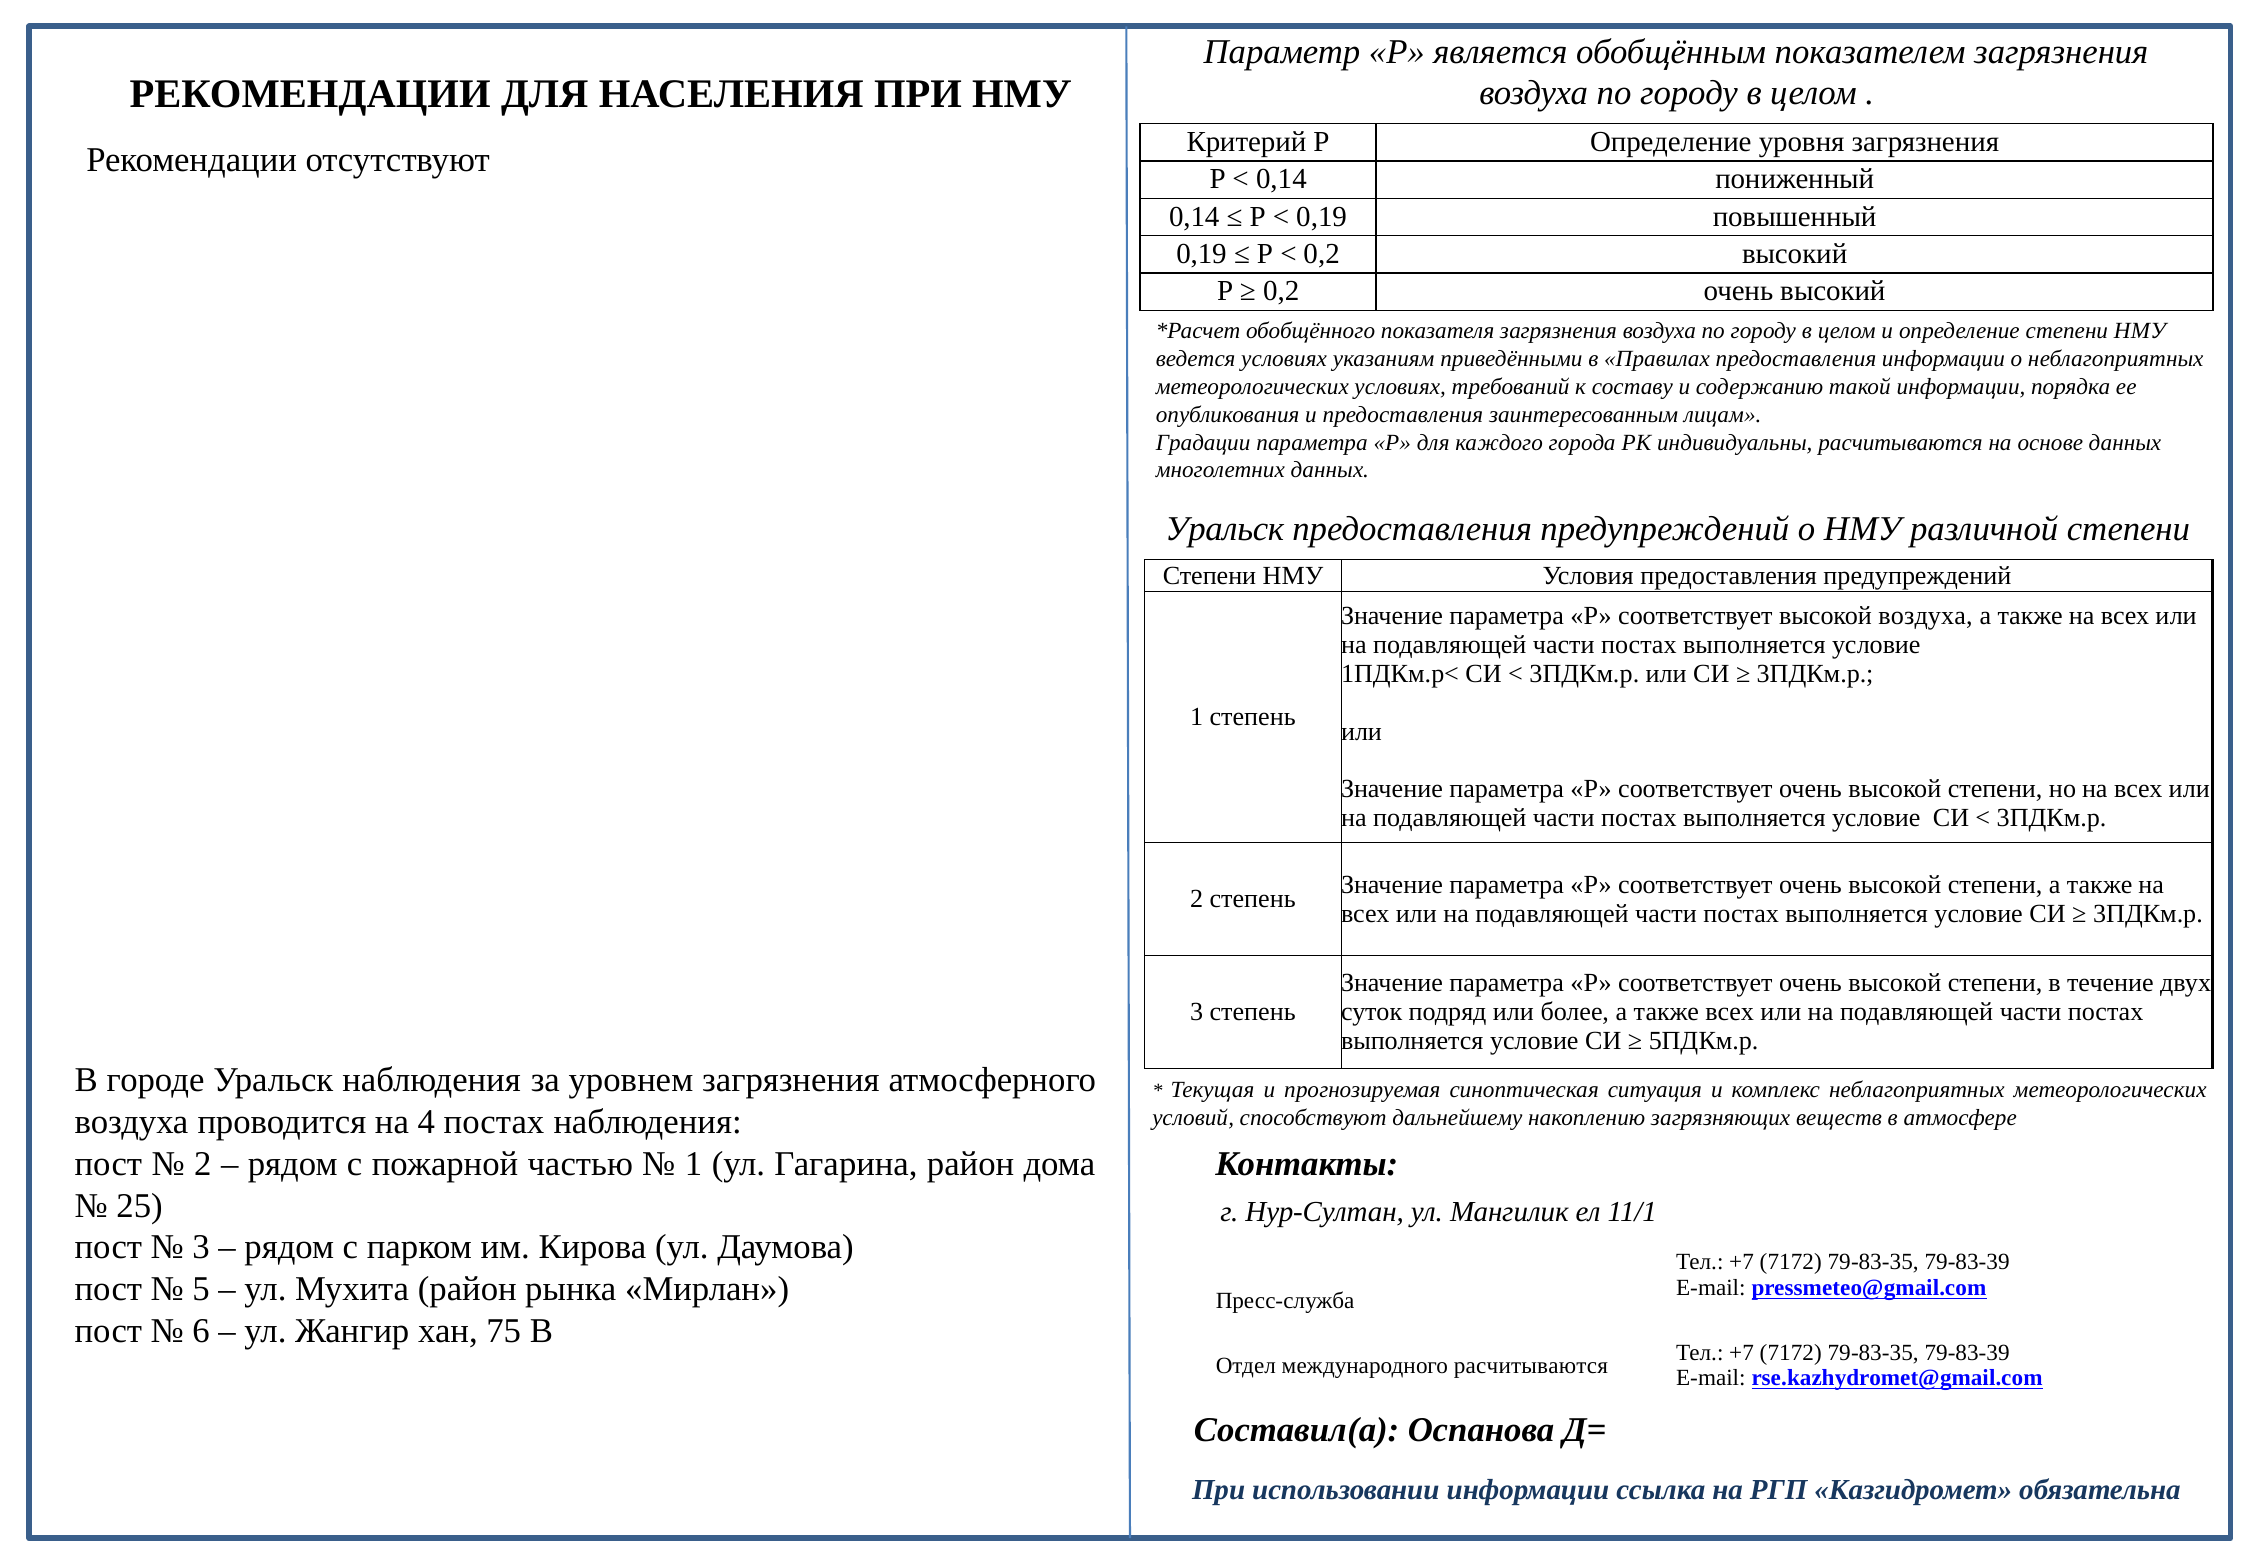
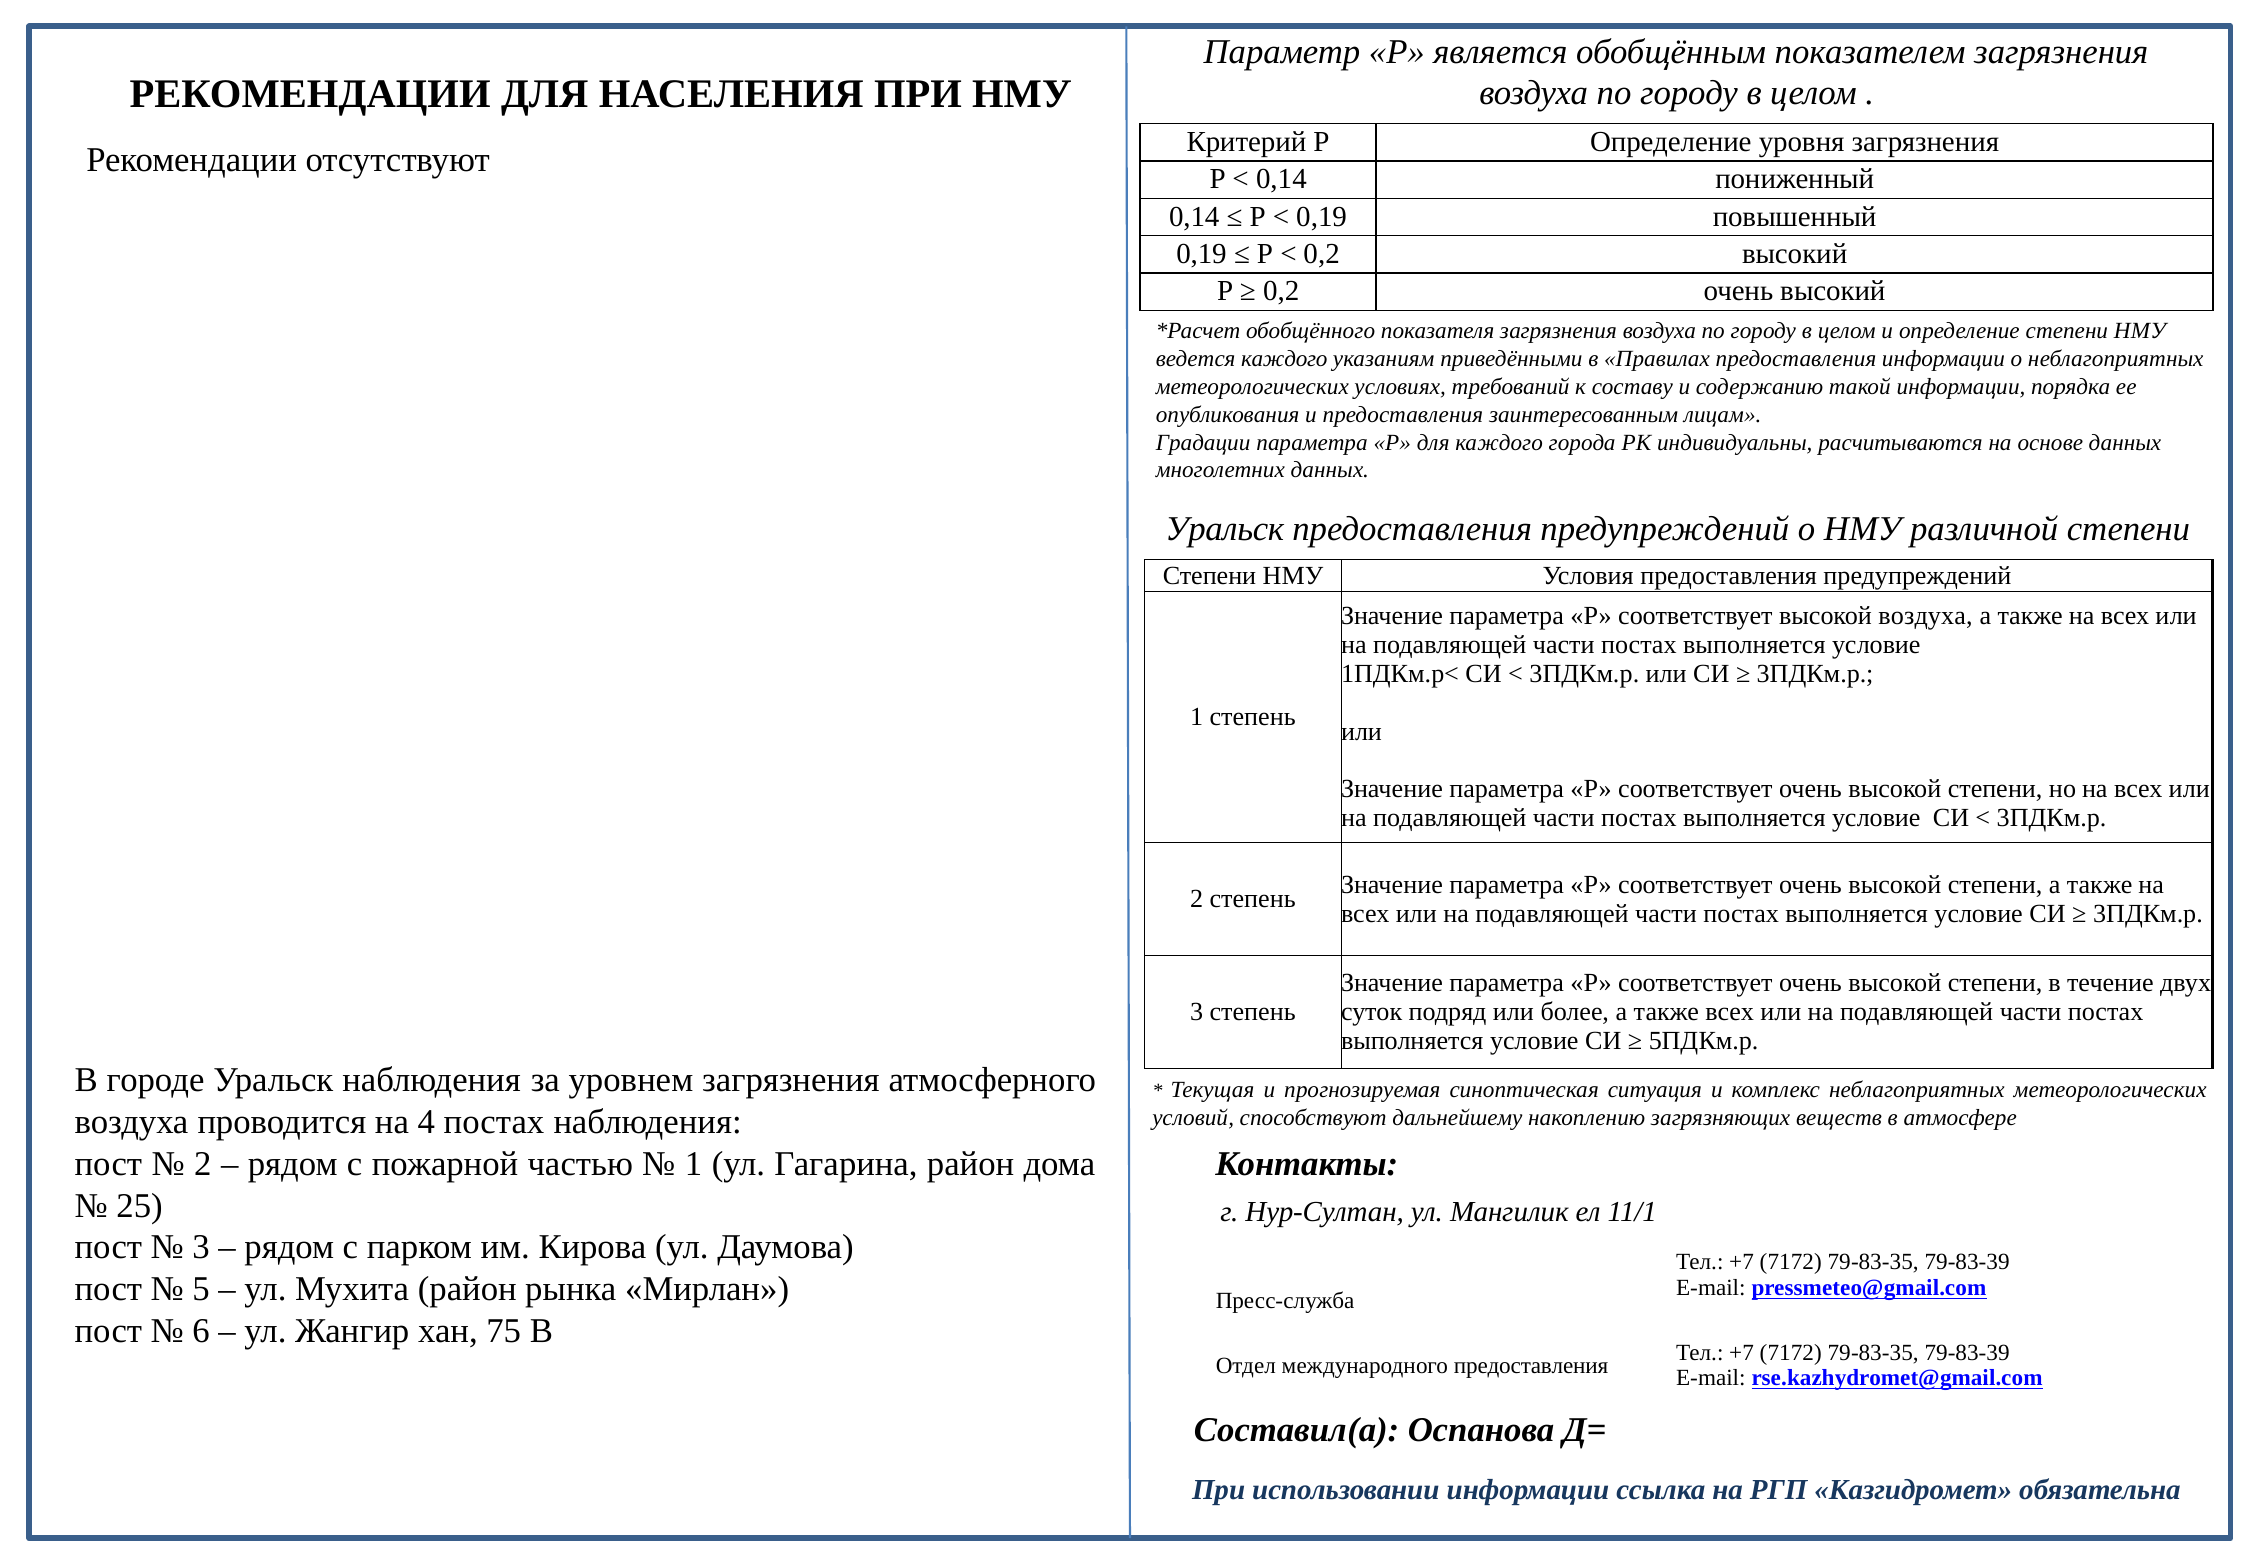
ведется условиях: условиях -> каждого (1284, 359)
международного расчитываются: расчитываются -> предоставления (1531, 1365)
